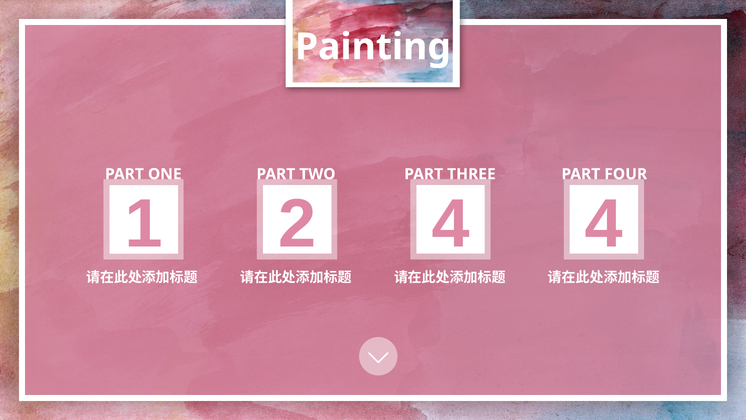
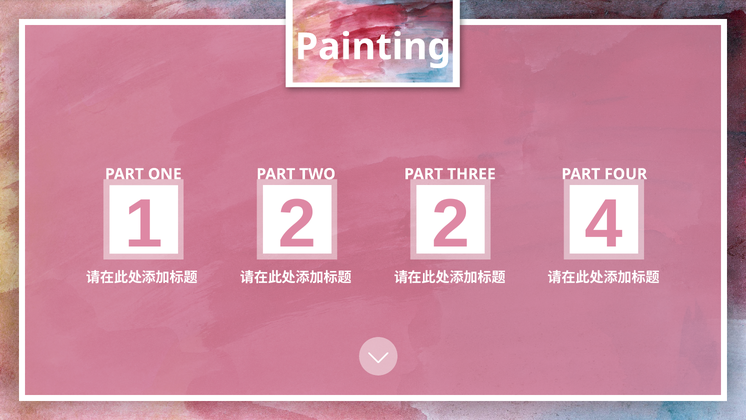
2 4: 4 -> 2 (451, 224)
